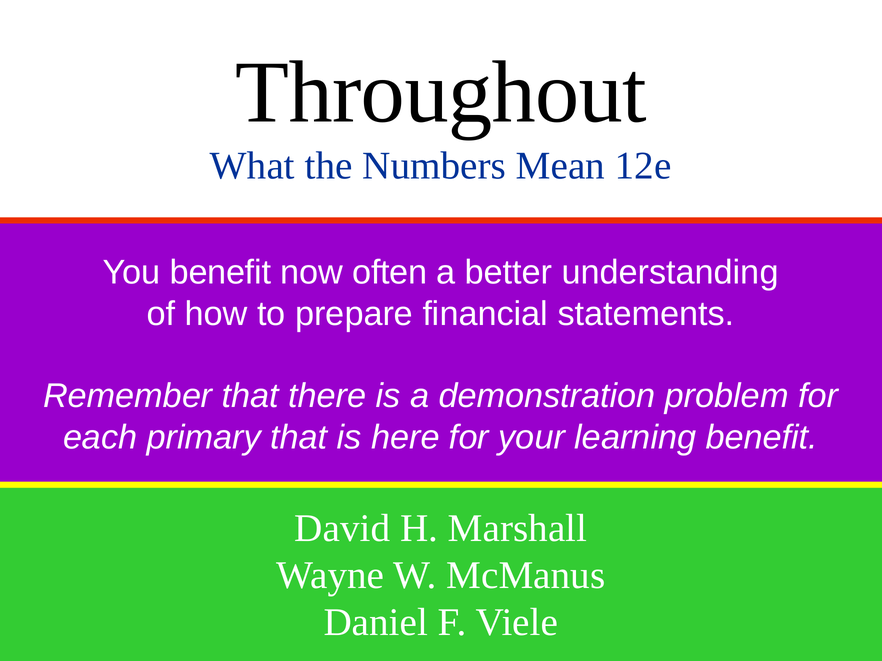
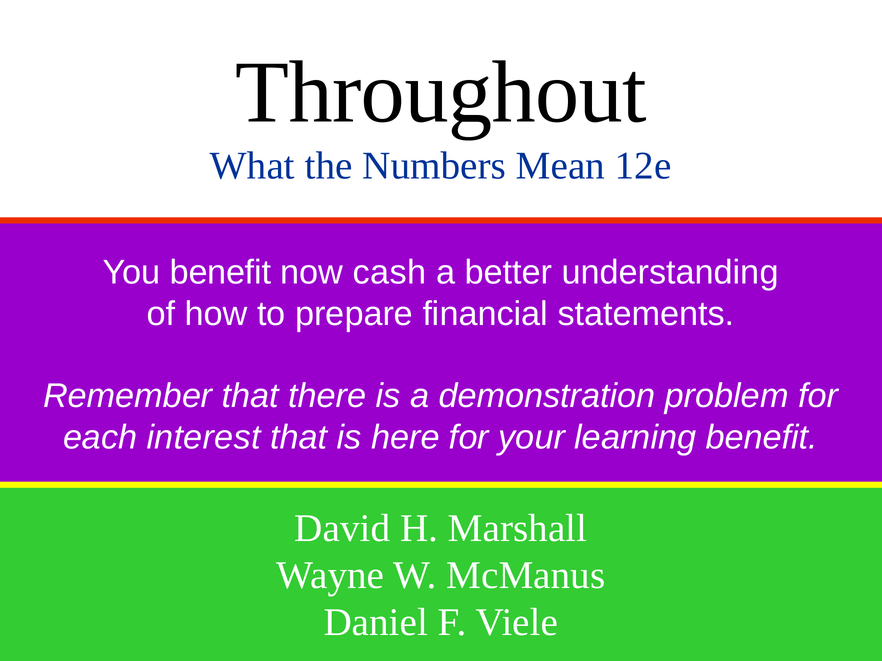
often: often -> cash (389, 273)
primary: primary -> interest (204, 438)
